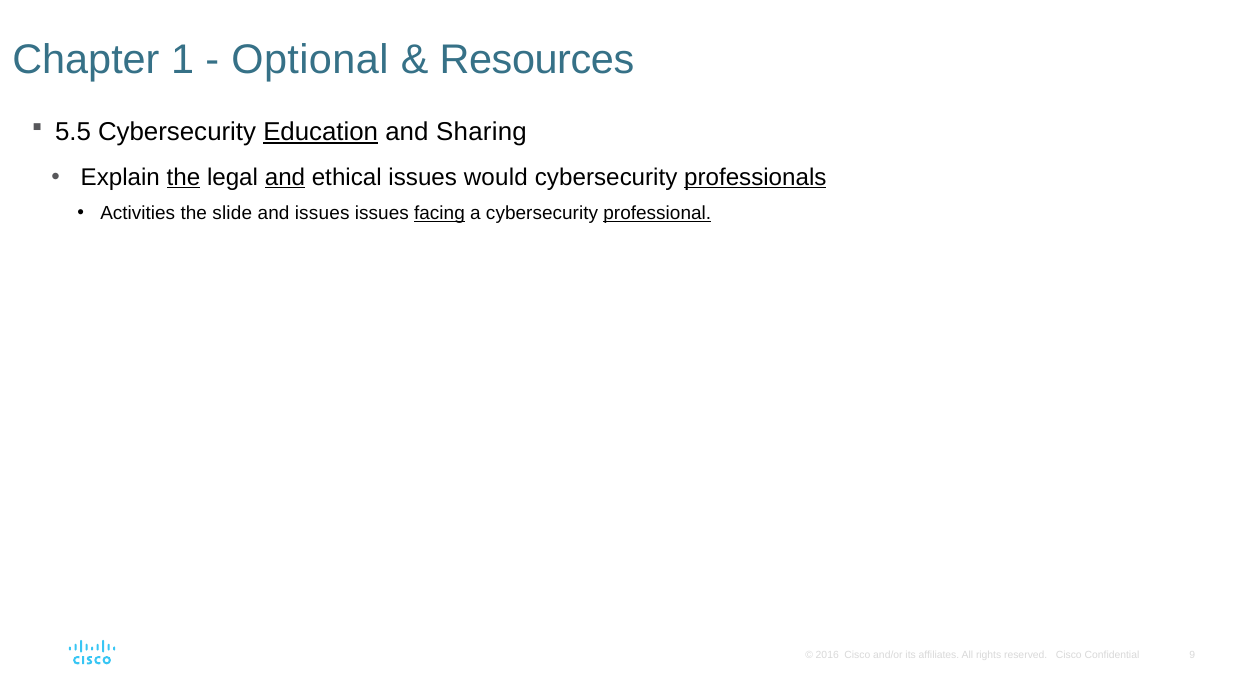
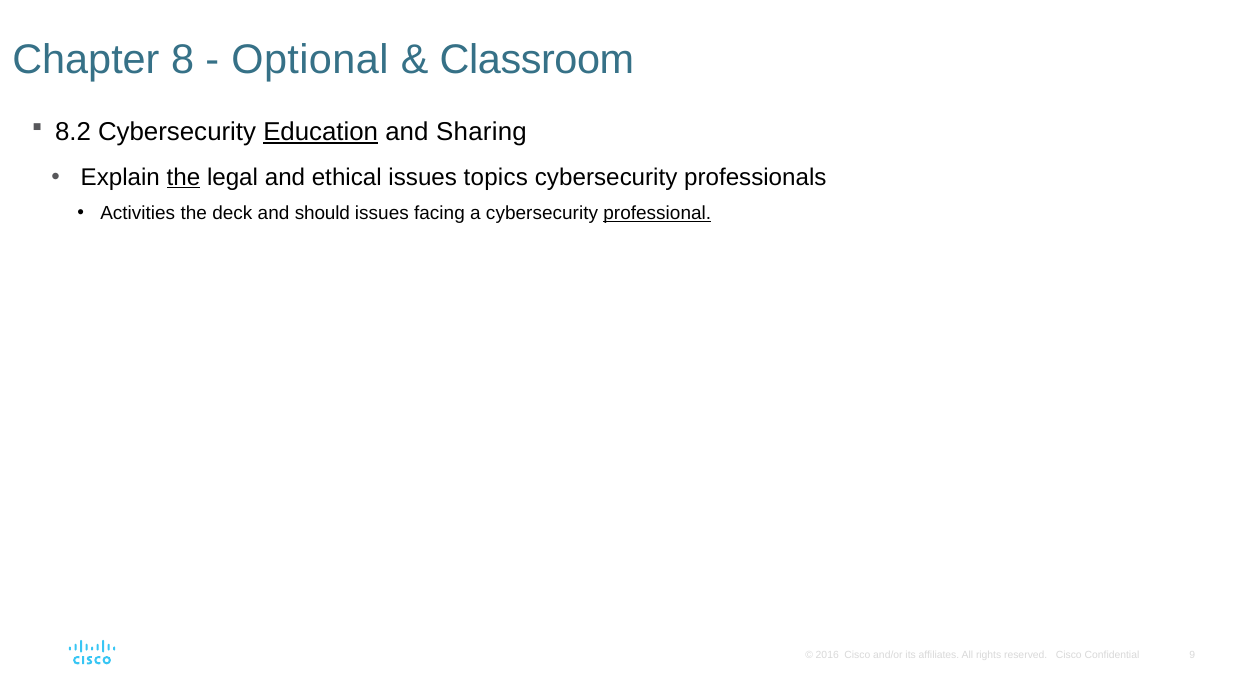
1: 1 -> 8 (183, 60)
Resources: Resources -> Classroom (537, 60)
5.5: 5.5 -> 8.2 (73, 132)
and underline: present -> none (285, 177)
would: would -> topics (496, 177)
professionals underline: present -> none (755, 177)
slide: slide -> deck (232, 213)
and issues: issues -> should (322, 213)
facing underline: present -> none (439, 213)
